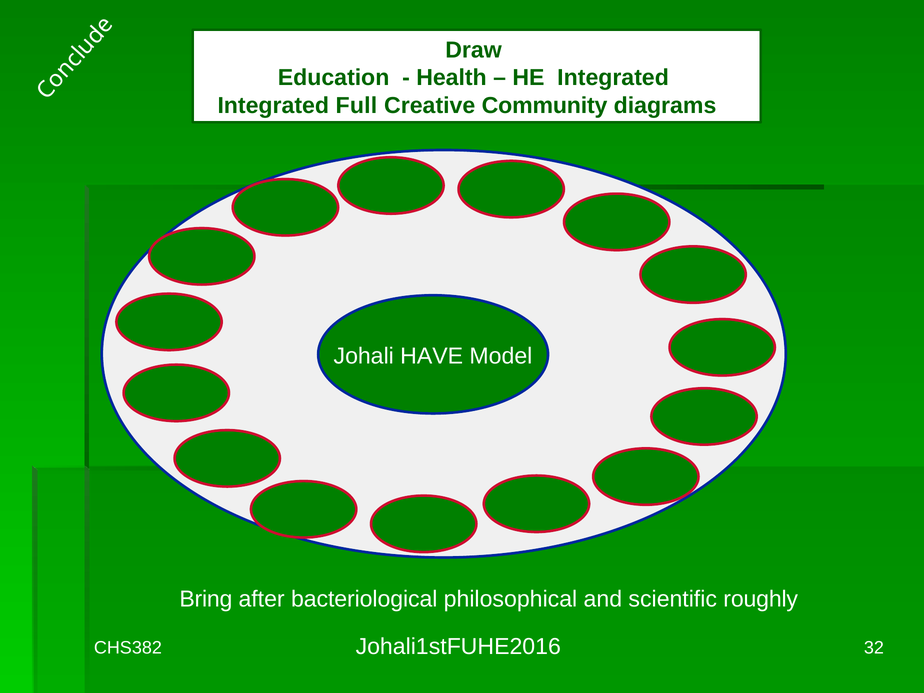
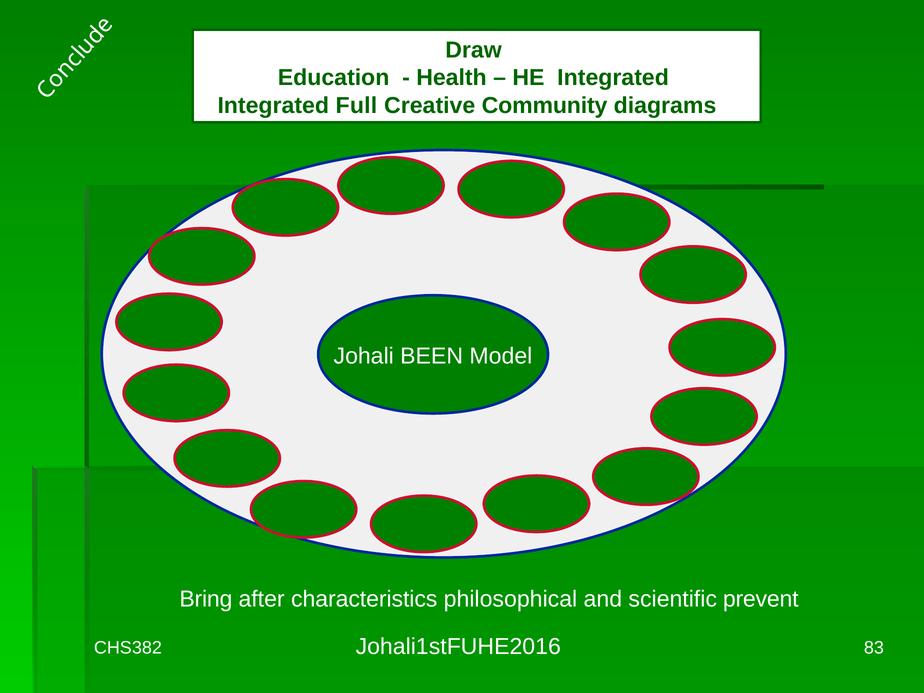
HAVE: HAVE -> BEEN (432, 356)
bacteriological: bacteriological -> characteristics (364, 599)
roughly: roughly -> prevent (761, 599)
32: 32 -> 83 (874, 648)
